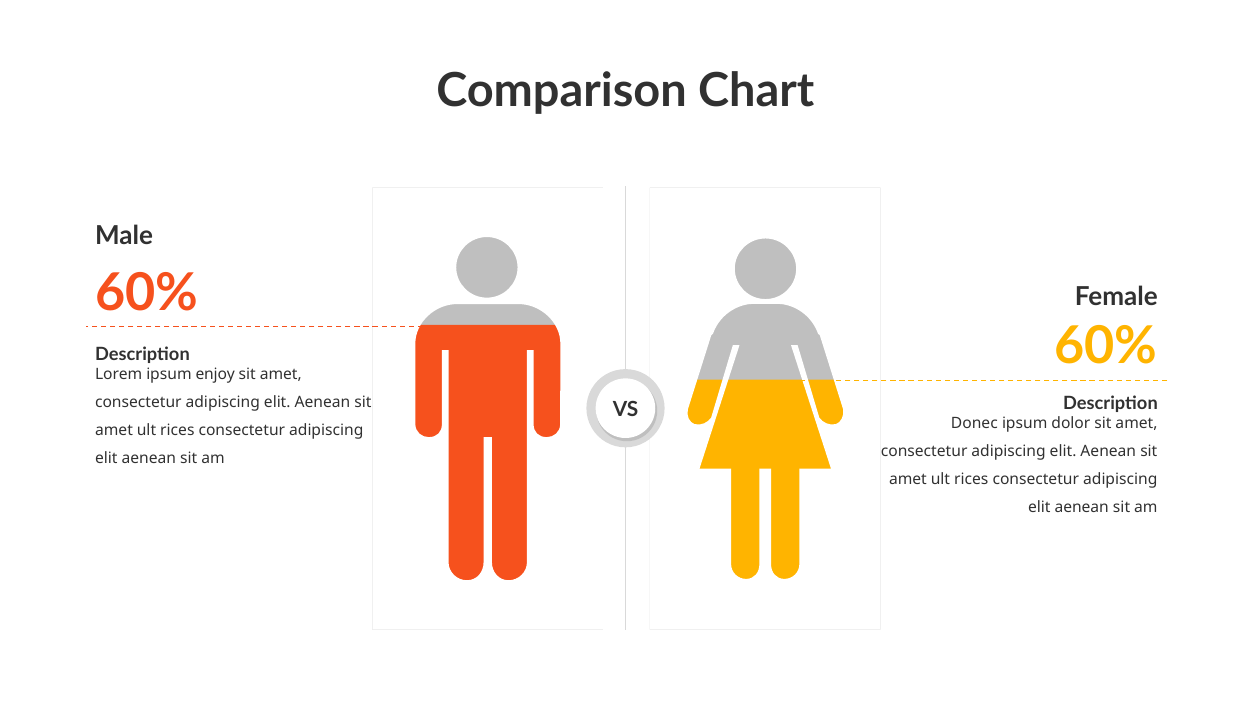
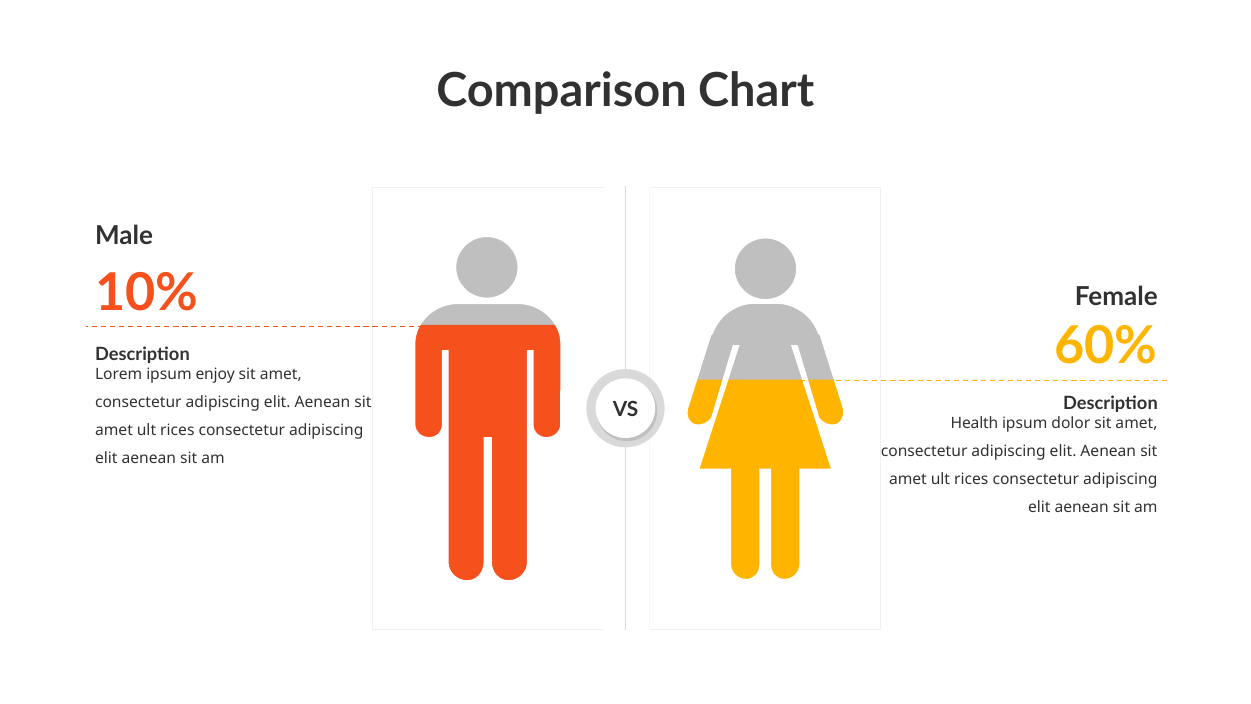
60%: 60% -> 10% (147, 293)
Donec: Donec -> Health (974, 423)
